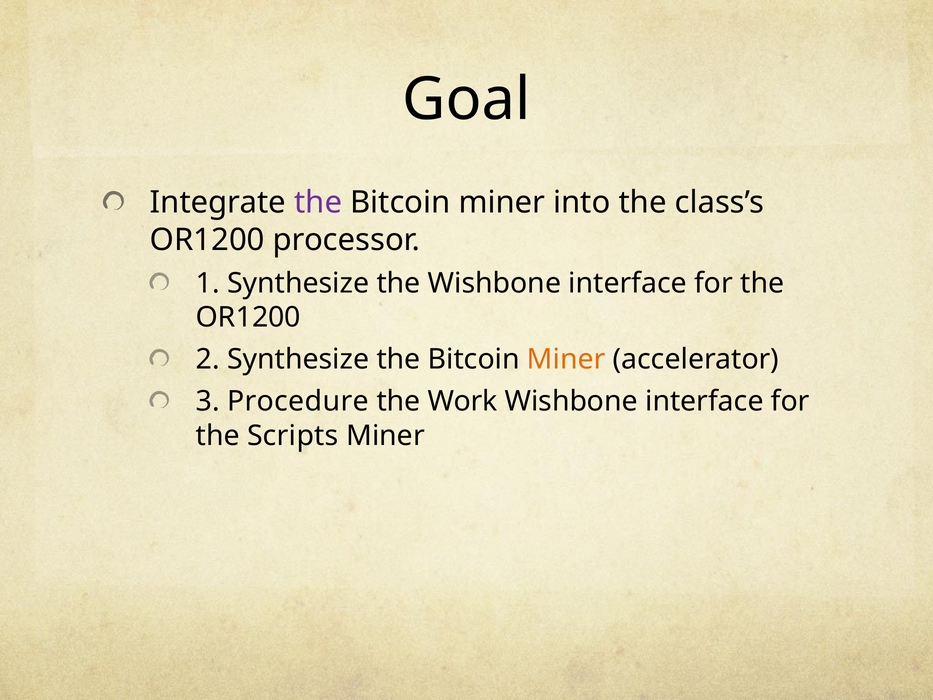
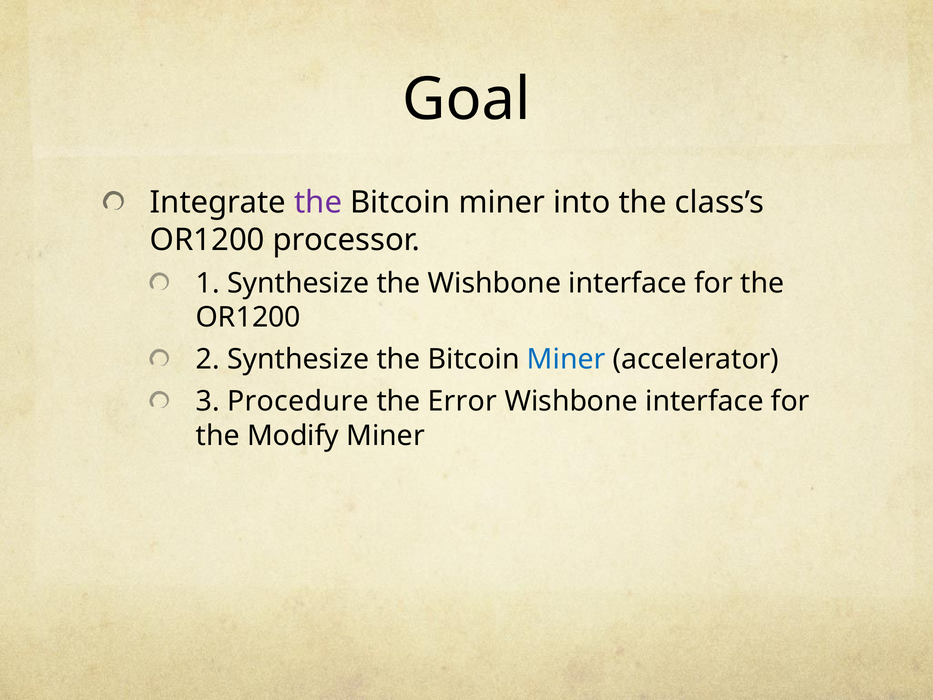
Miner colour: orange -> blue (566, 359)
Work: Work -> Error (462, 401)
Scripts: Scripts -> Modify (293, 436)
